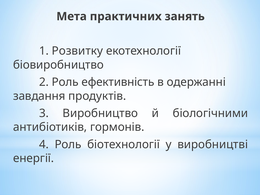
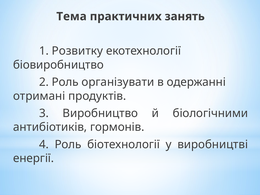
Мета: Мета -> Тема (72, 16)
ефективність: ефективність -> організувати (118, 82)
завдання: завдання -> отримані (39, 96)
